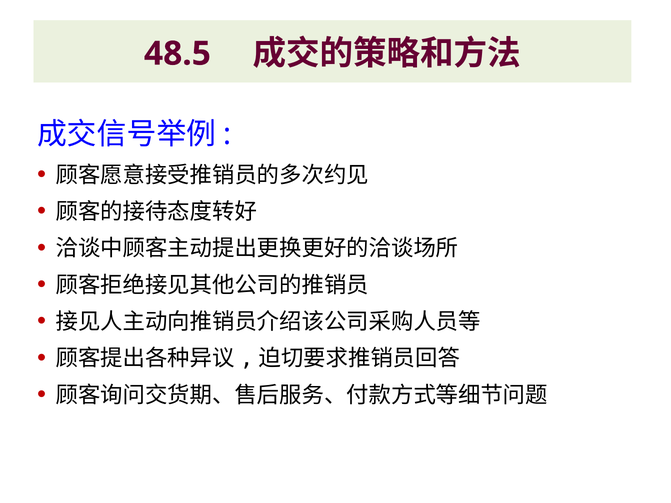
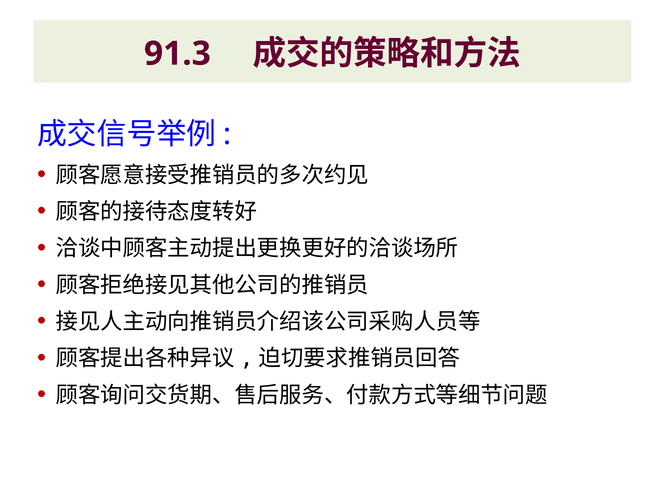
48.5: 48.5 -> 91.3 (177, 54)
